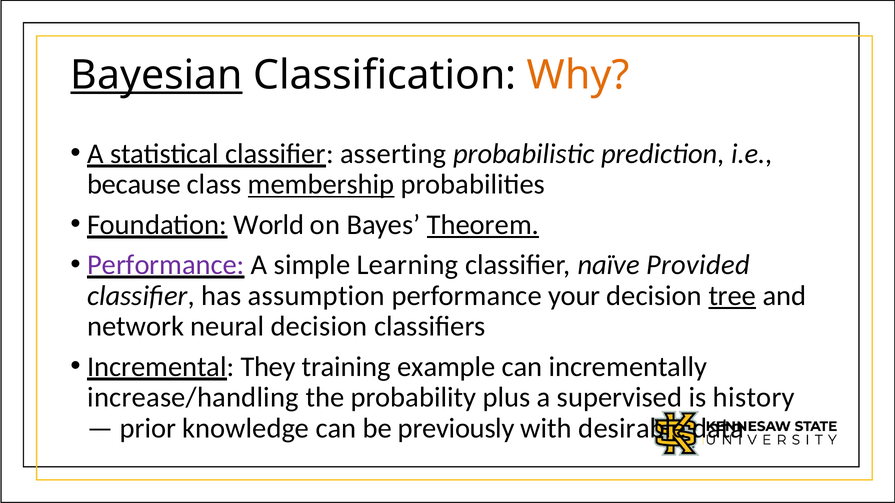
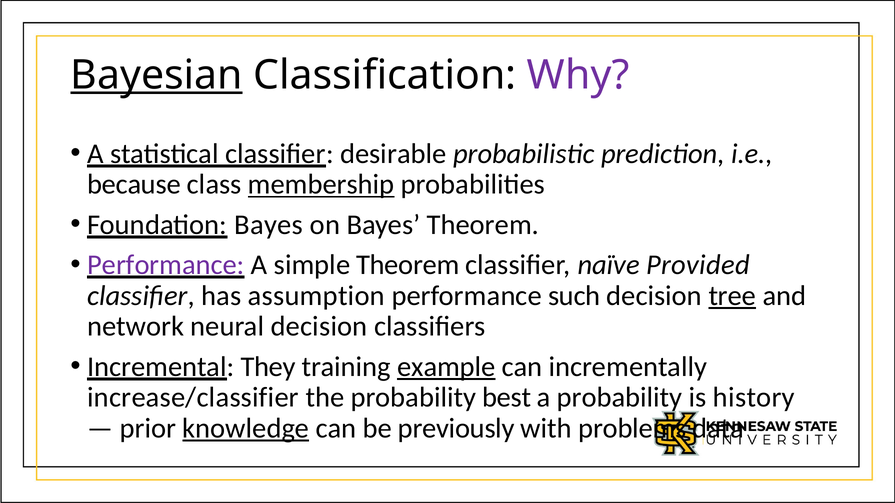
Why colour: orange -> purple (578, 75)
asserting: asserting -> desirable (393, 154)
Foundation World: World -> Bayes (269, 225)
Theorem underline: present -> none (483, 225)
simple Learning: Learning -> Theorem (408, 265)
your: your -> such (574, 296)
example underline: none -> present (446, 367)
increase/handling: increase/handling -> increase/classifier (193, 398)
plus: plus -> best (507, 398)
a supervised: supervised -> probability (620, 398)
knowledge underline: none -> present (246, 429)
desirable: desirable -> problems (632, 429)
